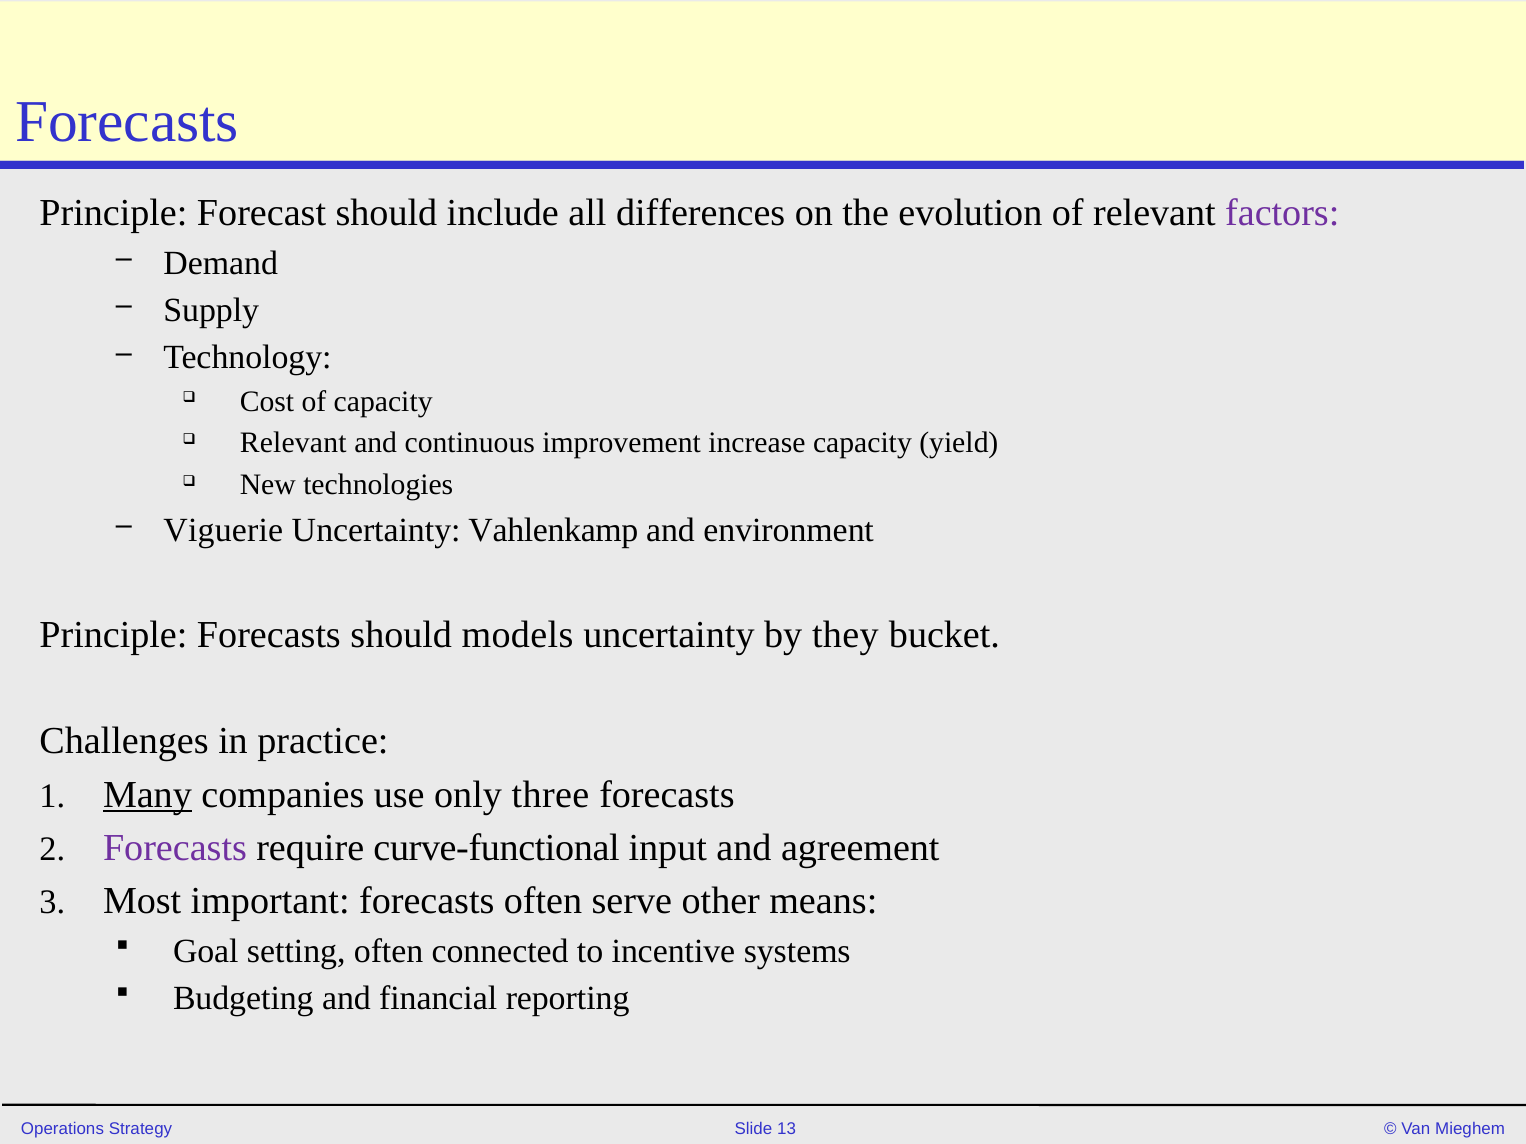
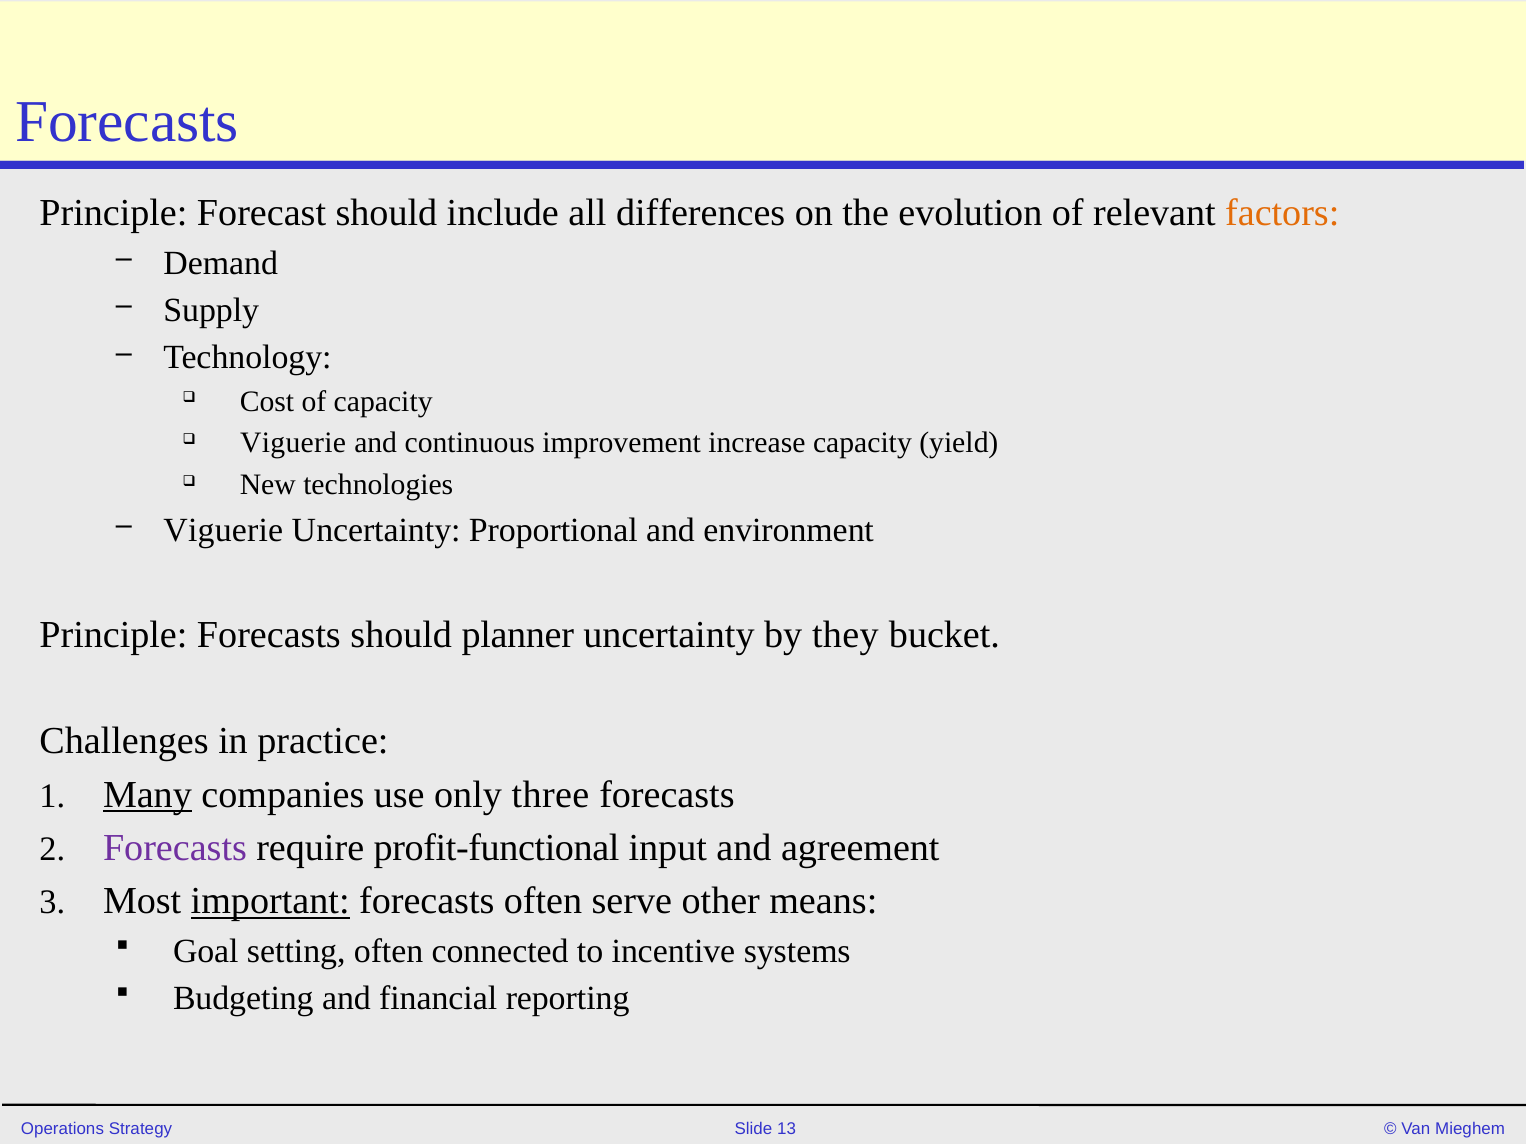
factors colour: purple -> orange (1282, 213)
Relevant: Relevant -> Viguerie (293, 443)
Vahlenkamp: Vahlenkamp -> Proportional (553, 530)
models: models -> planner (518, 635)
curve-functional: curve-functional -> profit-functional (497, 848)
important underline: none -> present (270, 902)
